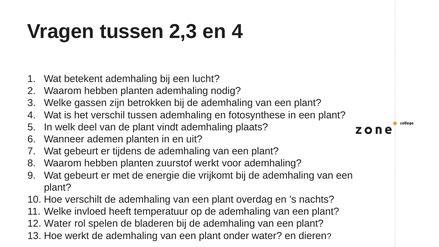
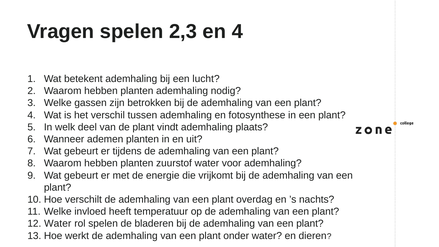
Vragen tussen: tussen -> spelen (132, 32)
zuurstof werkt: werkt -> water (207, 163)
